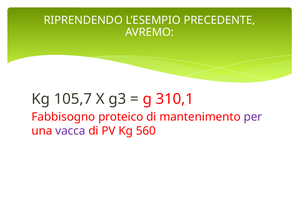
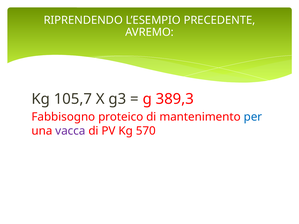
310,1: 310,1 -> 389,3 (175, 99)
per colour: purple -> blue (253, 117)
560: 560 -> 570 (146, 131)
